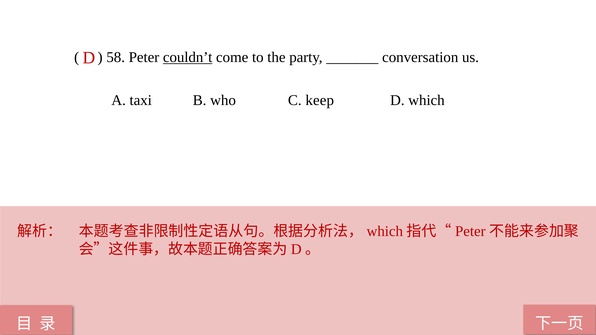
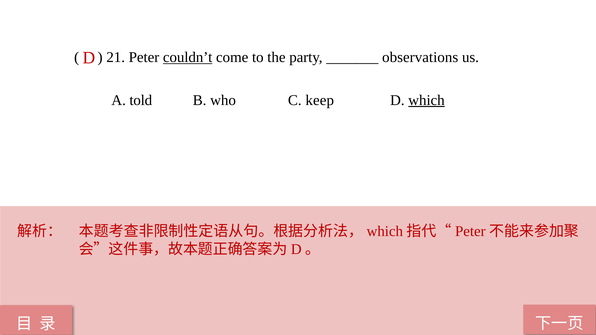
58: 58 -> 21 (116, 57)
conversation: conversation -> observations (420, 57)
taxi: taxi -> told (141, 100)
which underline: none -> present (426, 100)
